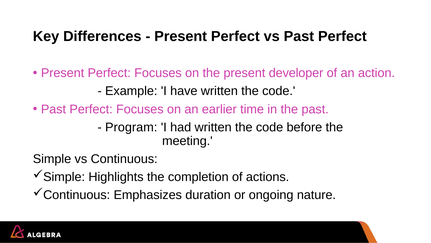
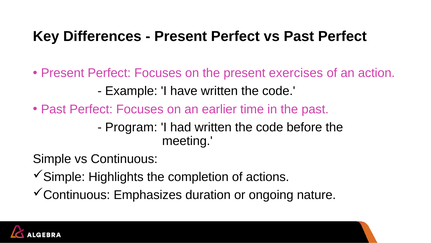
developer: developer -> exercises (296, 73)
